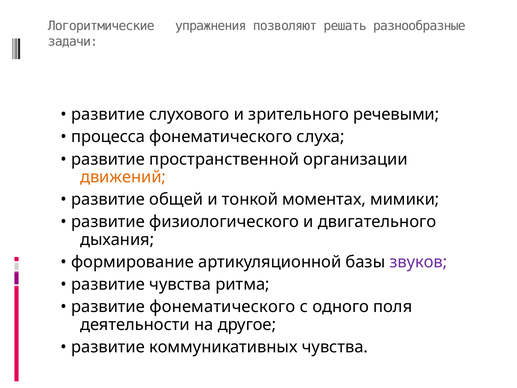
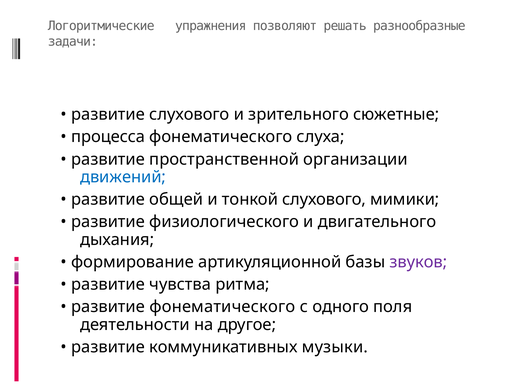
речевыми: речевыми -> сюжетные (396, 114)
движений colour: orange -> blue (123, 177)
тонкой моментах: моментах -> слухового (324, 199)
коммуникативных чувства: чувства -> музыки (335, 347)
